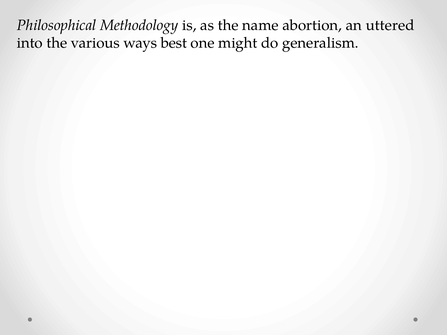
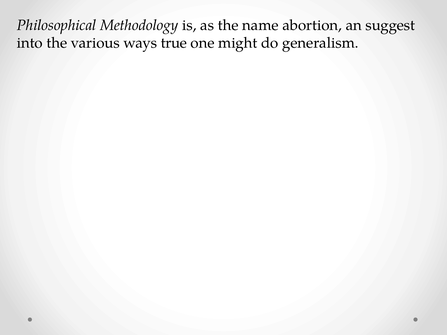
uttered: uttered -> suggest (390, 25)
best: best -> true (174, 43)
